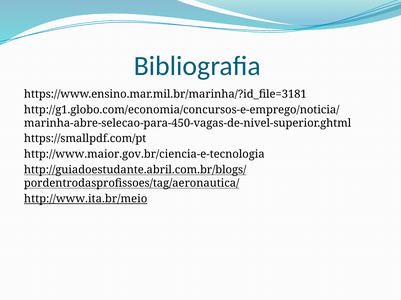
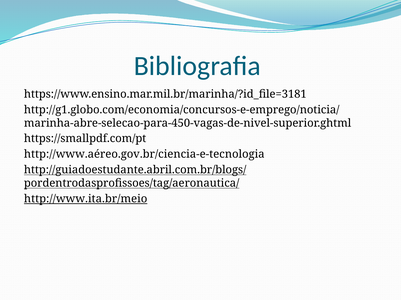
http://www.maior.gov.br/ciencia-e-tecnologia: http://www.maior.gov.br/ciencia-e-tecnologia -> http://www.aéreo.gov.br/ciencia-e-tecnologia (144, 155)
